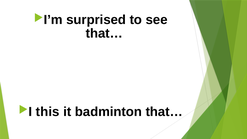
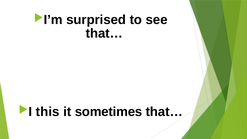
badminton: badminton -> sometimes (109, 112)
